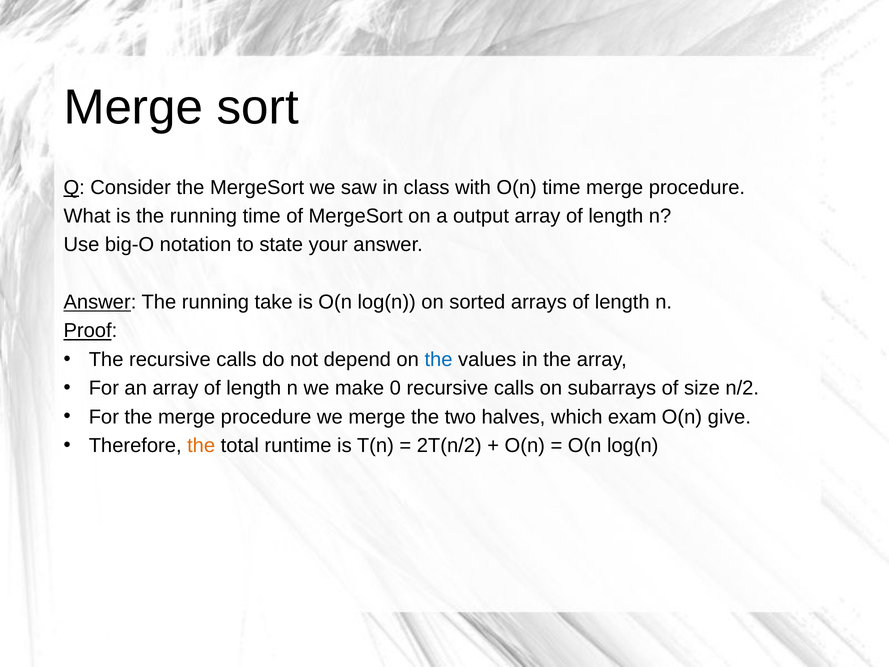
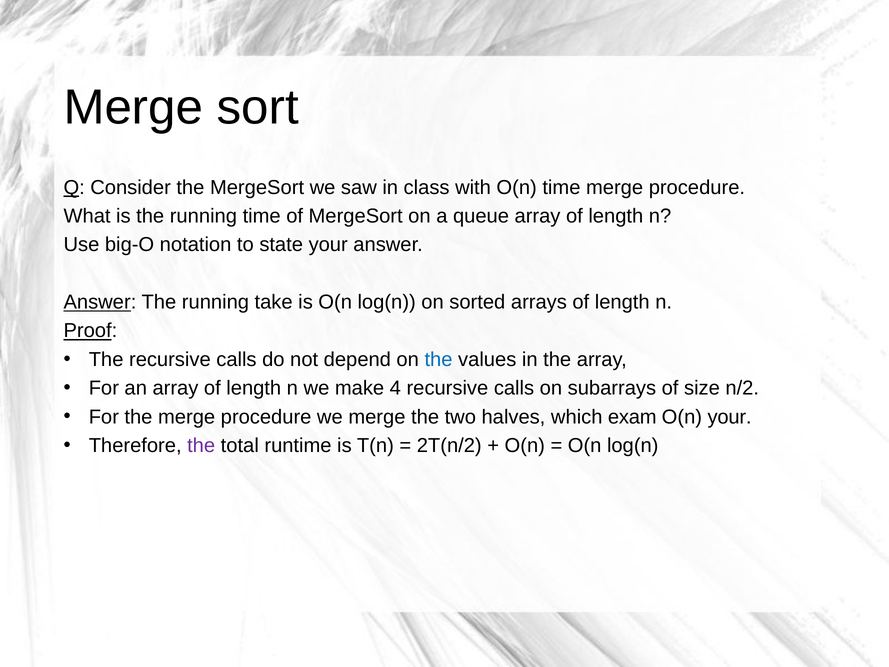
output: output -> queue (481, 216)
0: 0 -> 4 (395, 388)
O(n give: give -> your (730, 417)
the colour: orange -> purple (201, 445)
